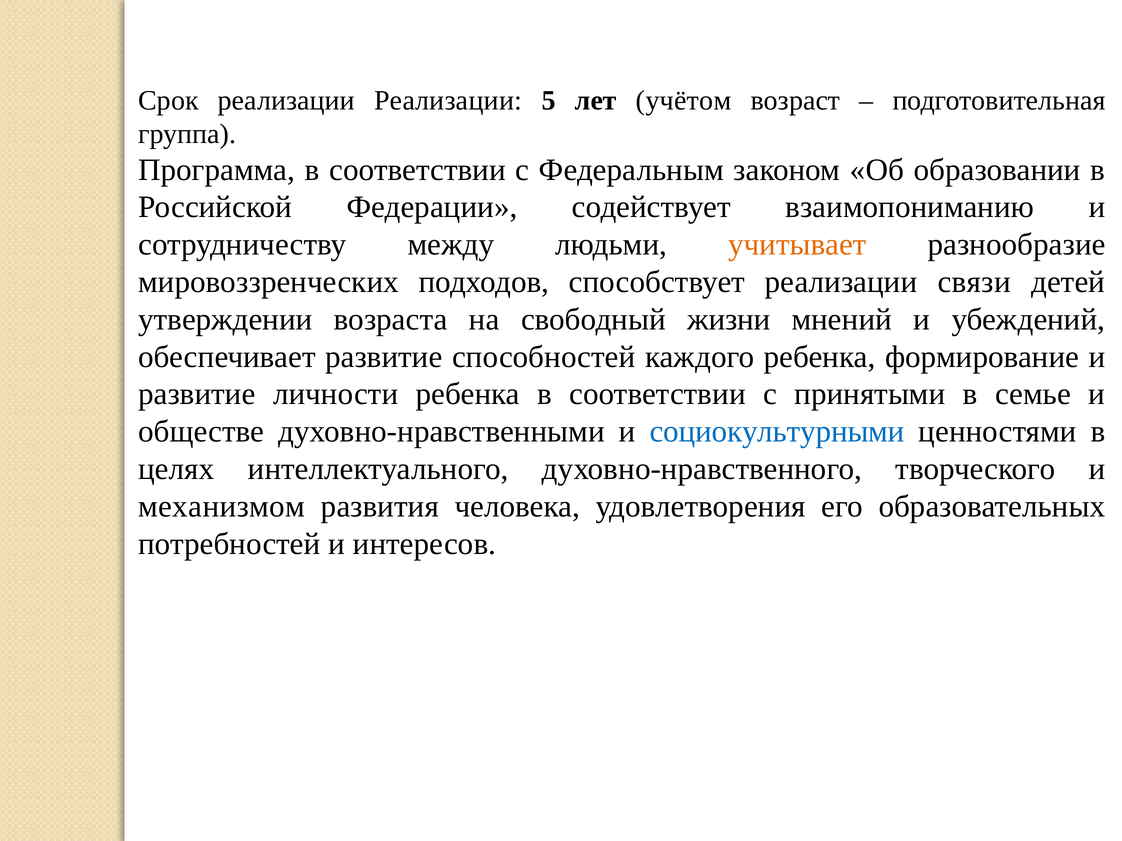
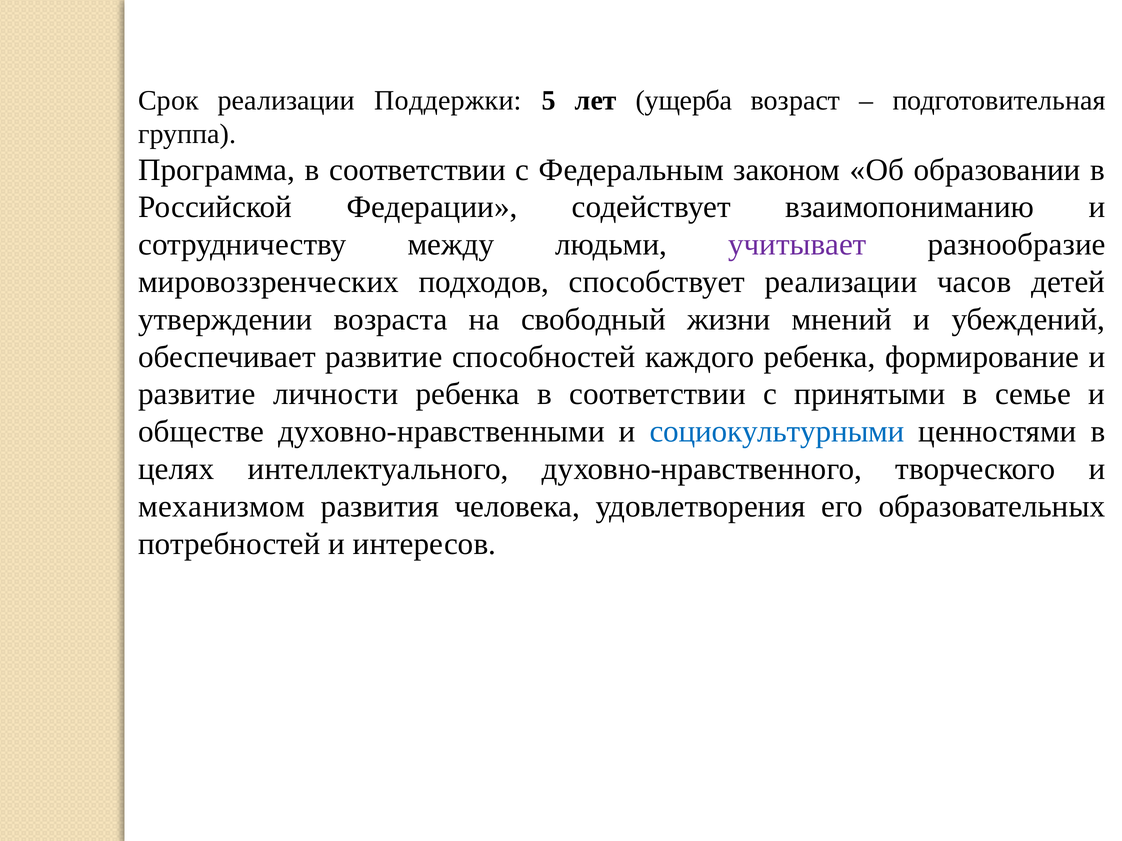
реализации Реализации: Реализации -> Поддержки (448, 100)
учётом: учётом -> ущерба (684, 100)
учитывает colour: orange -> purple (797, 245)
связи: связи -> часов (974, 282)
